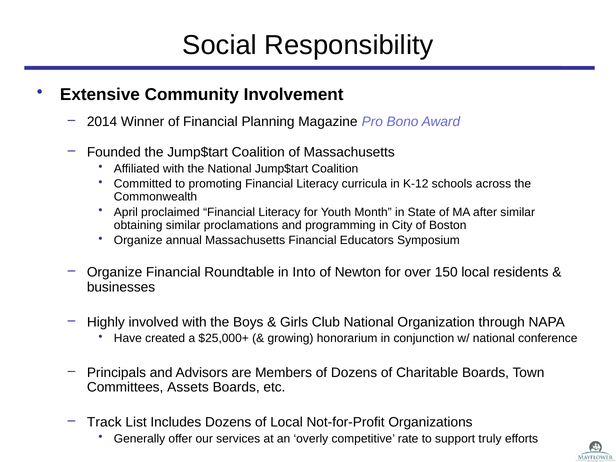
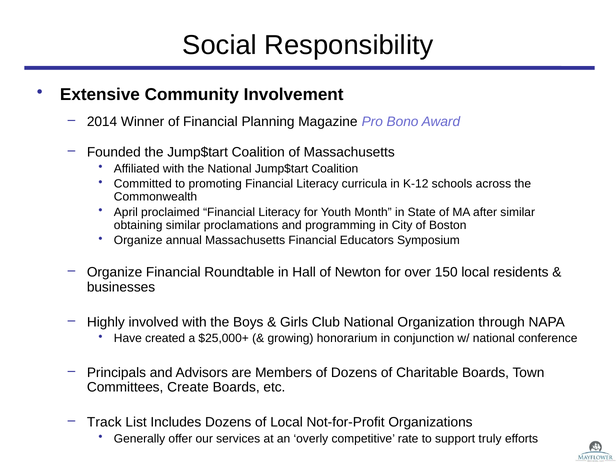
Into: Into -> Hall (304, 272)
Assets: Assets -> Create (188, 387)
